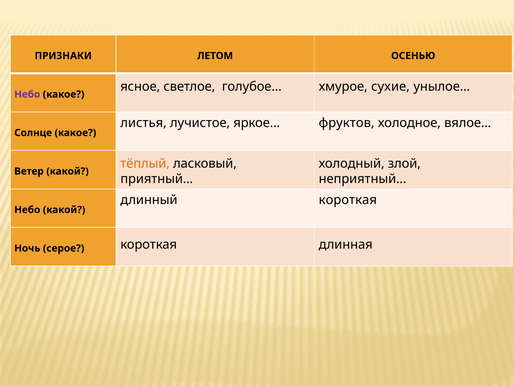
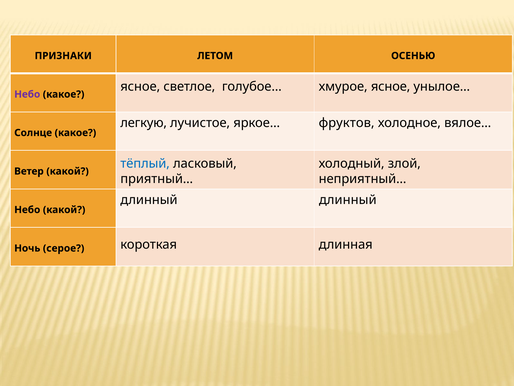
хмурое сухие: сухие -> ясное (391, 86)
листья: листья -> легкую (144, 123)
тёплый colour: orange -> blue (145, 163)
длинный короткая: короткая -> длинный (348, 200)
